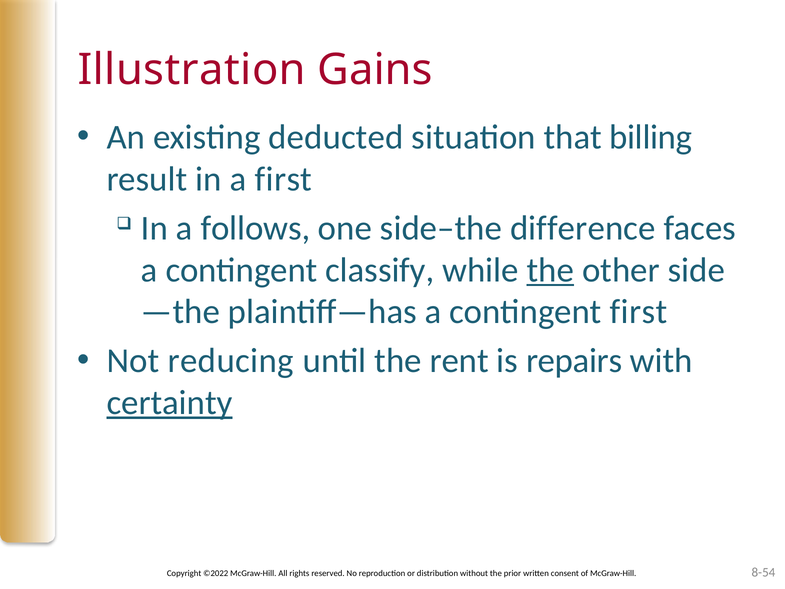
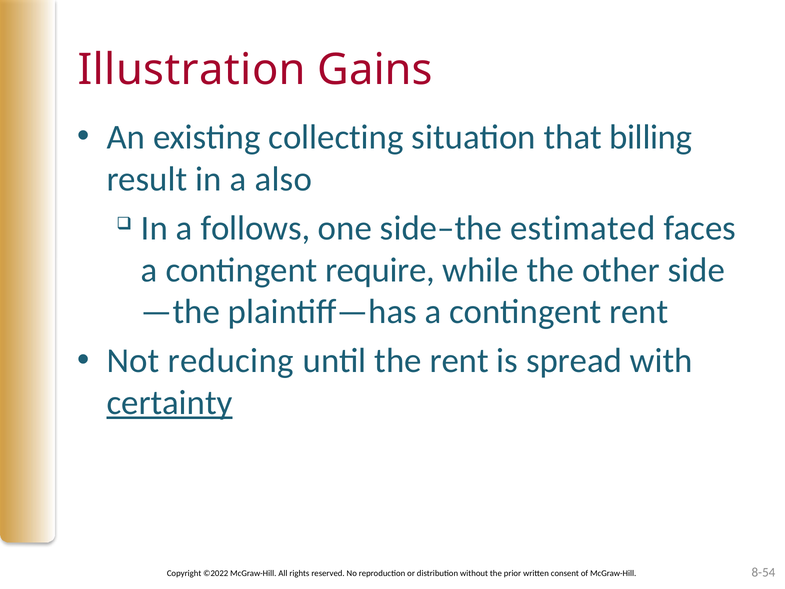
deducted: deducted -> collecting (336, 137)
a first: first -> also (283, 179)
difference: difference -> estimated (583, 228)
classify: classify -> require (380, 270)
the underline: present -> none (550, 270)
contingent first: first -> rent (639, 312)
repairs: repairs -> spread (574, 361)
